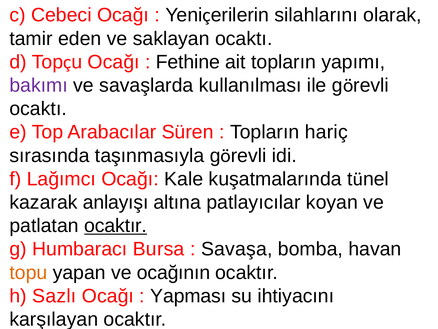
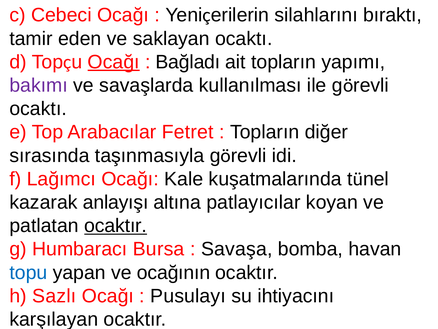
olarak: olarak -> bıraktı (393, 15)
Ocağı underline: none -> present (114, 62)
Fethine: Fethine -> Bağladı (188, 62)
Süren: Süren -> Fetret (188, 132)
hariç: hariç -> diğer (326, 132)
topu colour: orange -> blue (28, 272)
Yapması: Yapması -> Pusulayı (188, 296)
